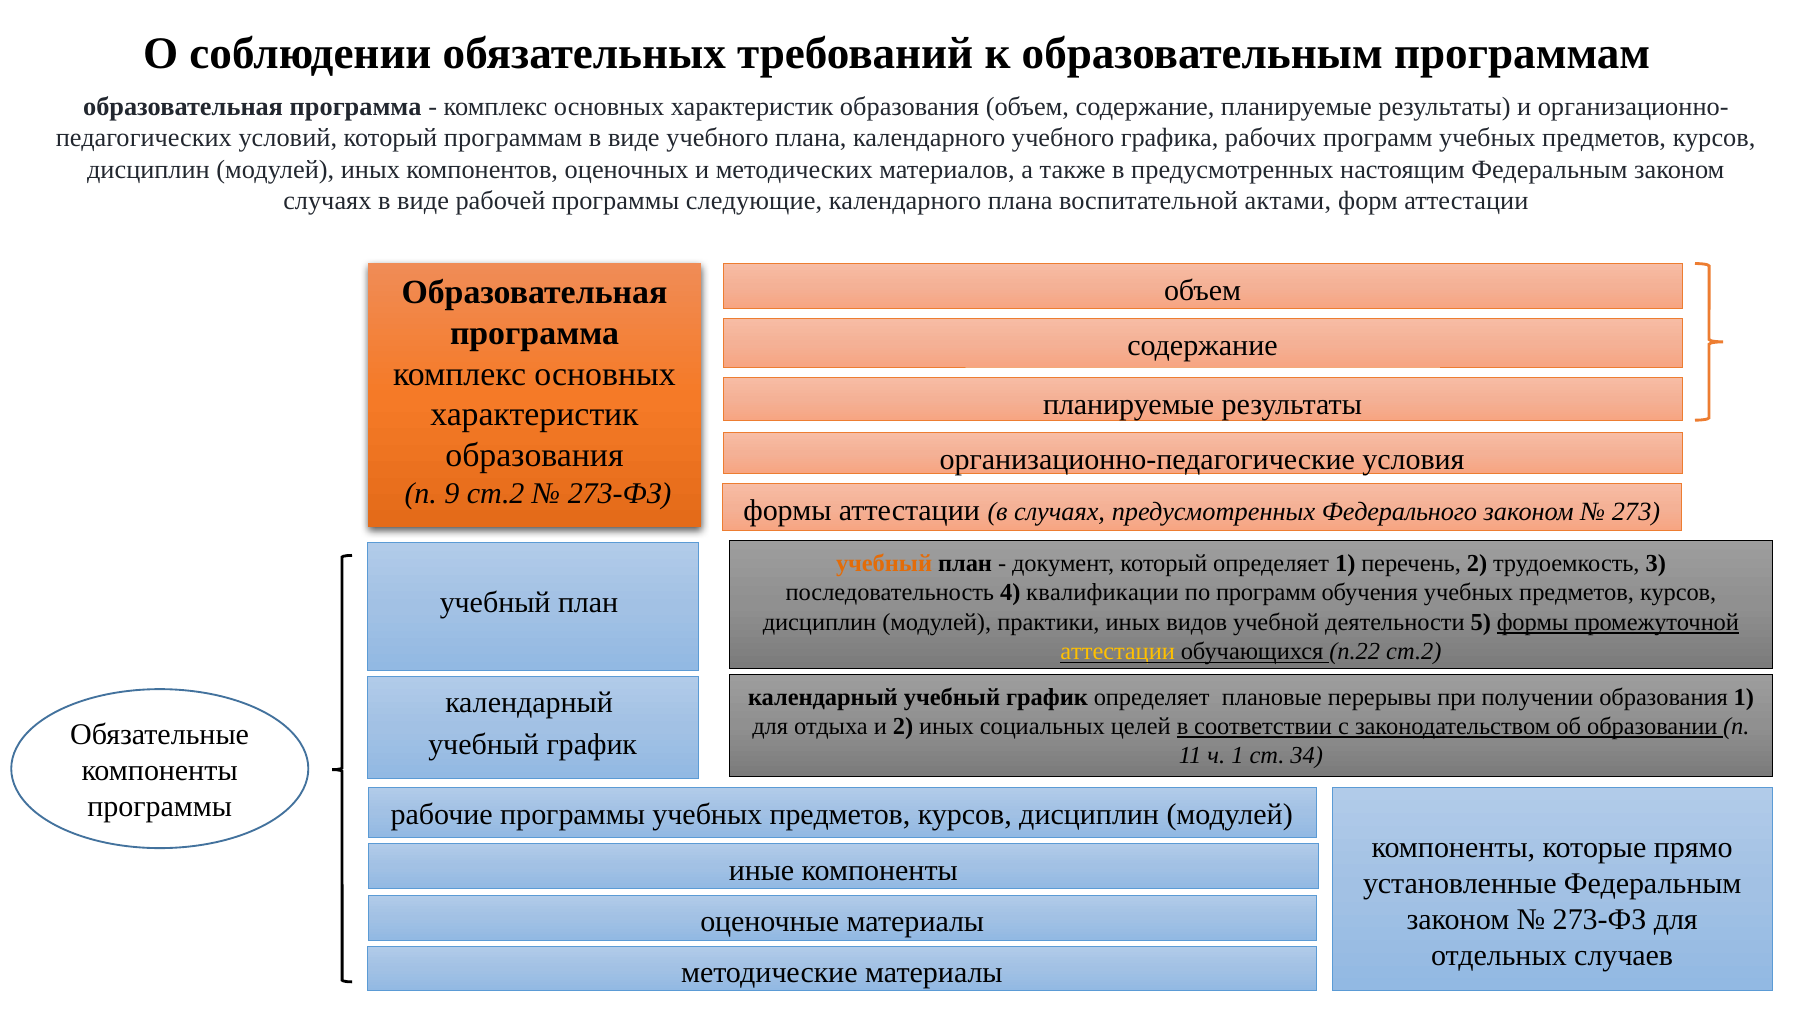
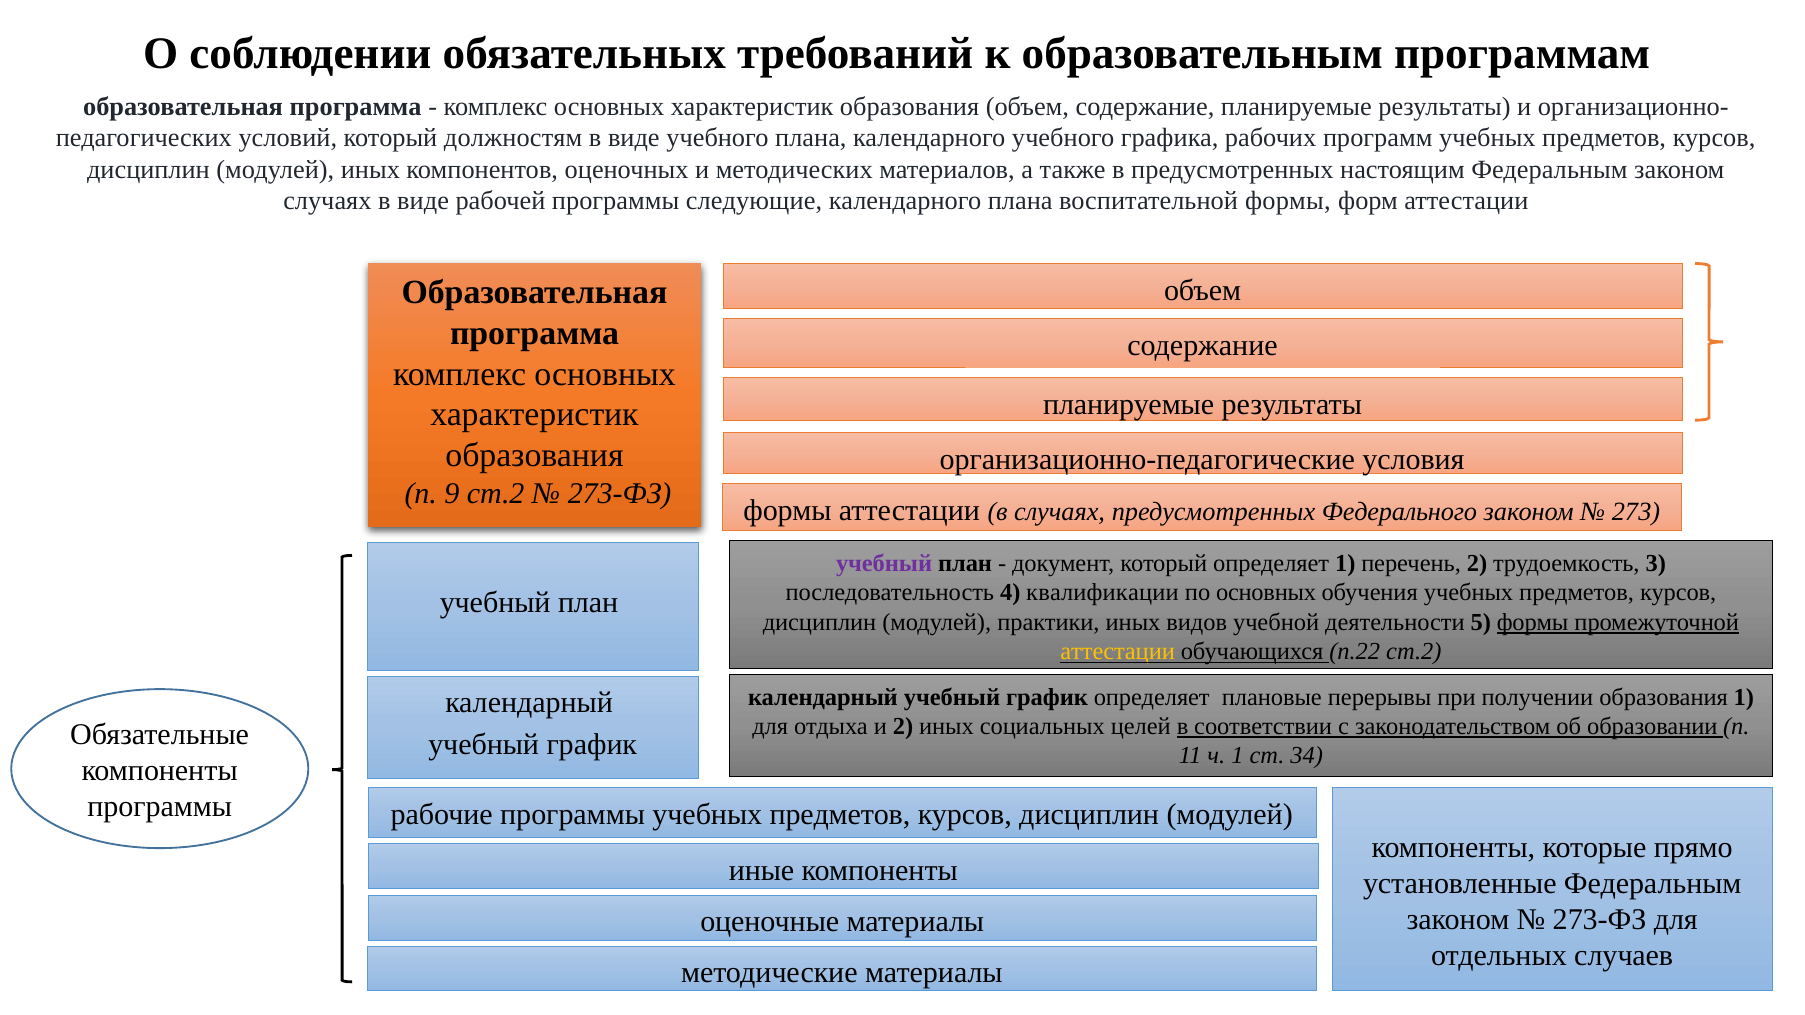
который программам: программам -> должностям (513, 138)
воспитательной актами: актами -> формы (1288, 201)
учебный colour: orange -> purple (884, 563)
по программ: программ -> основных (1266, 593)
